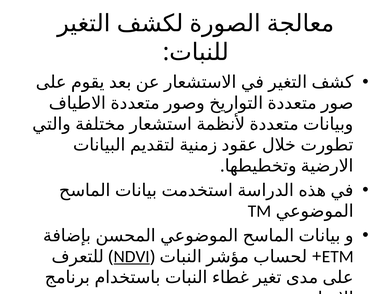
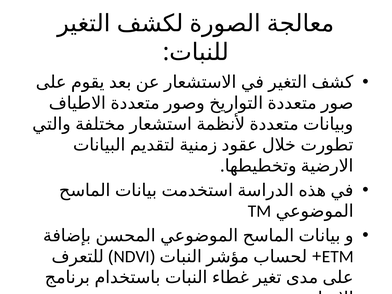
NDVI underline: present -> none (132, 257)
